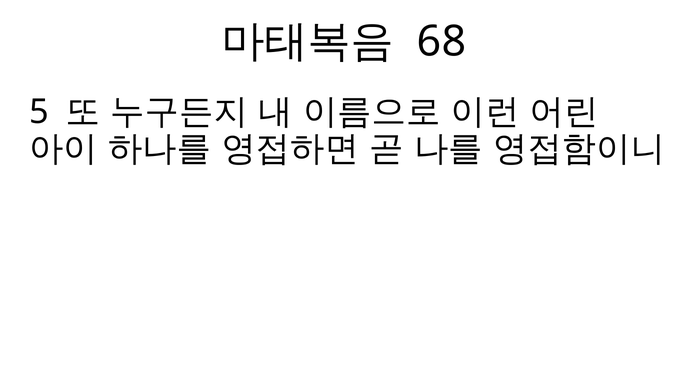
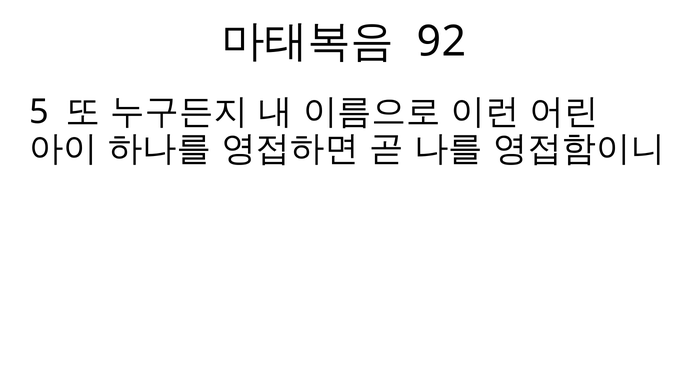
68: 68 -> 92 (442, 41)
